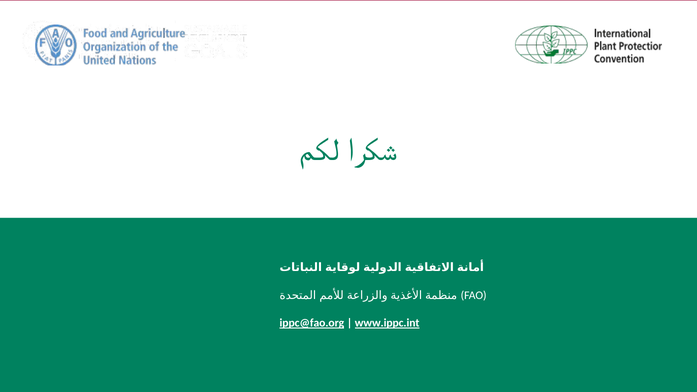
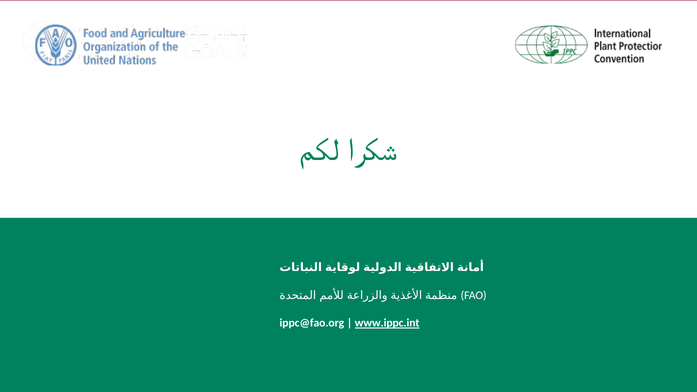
ippc@fao.org underline: present -> none (312, 323)
